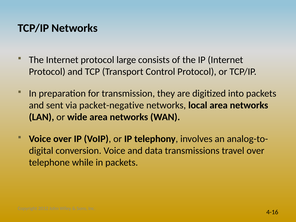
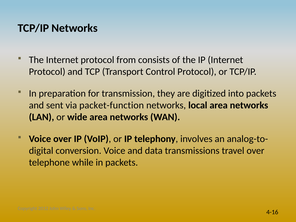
large: large -> from (126, 60)
packet-negative: packet-negative -> packet-function (112, 105)
